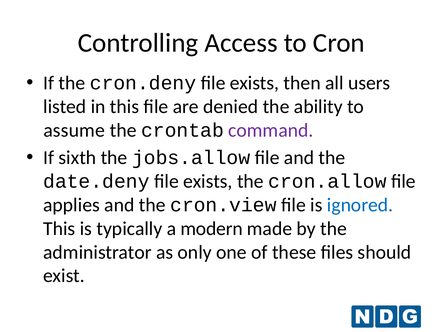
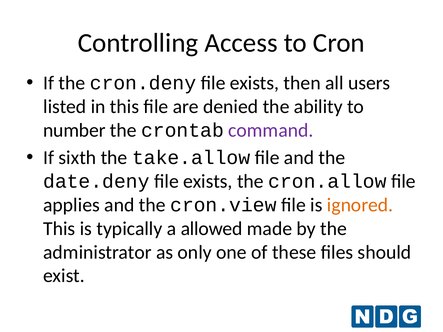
assume: assume -> number (74, 130)
jobs.allow: jobs.allow -> take.allow (191, 158)
ignored colour: blue -> orange (360, 205)
modern: modern -> allowed (212, 229)
